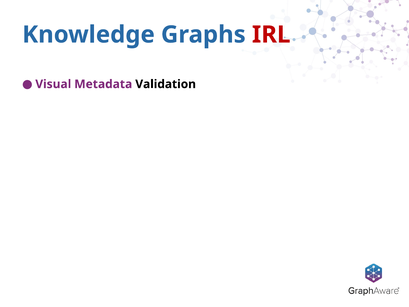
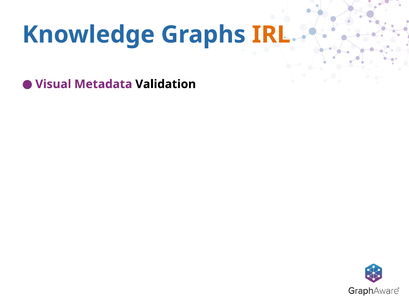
IRL colour: red -> orange (271, 35)
